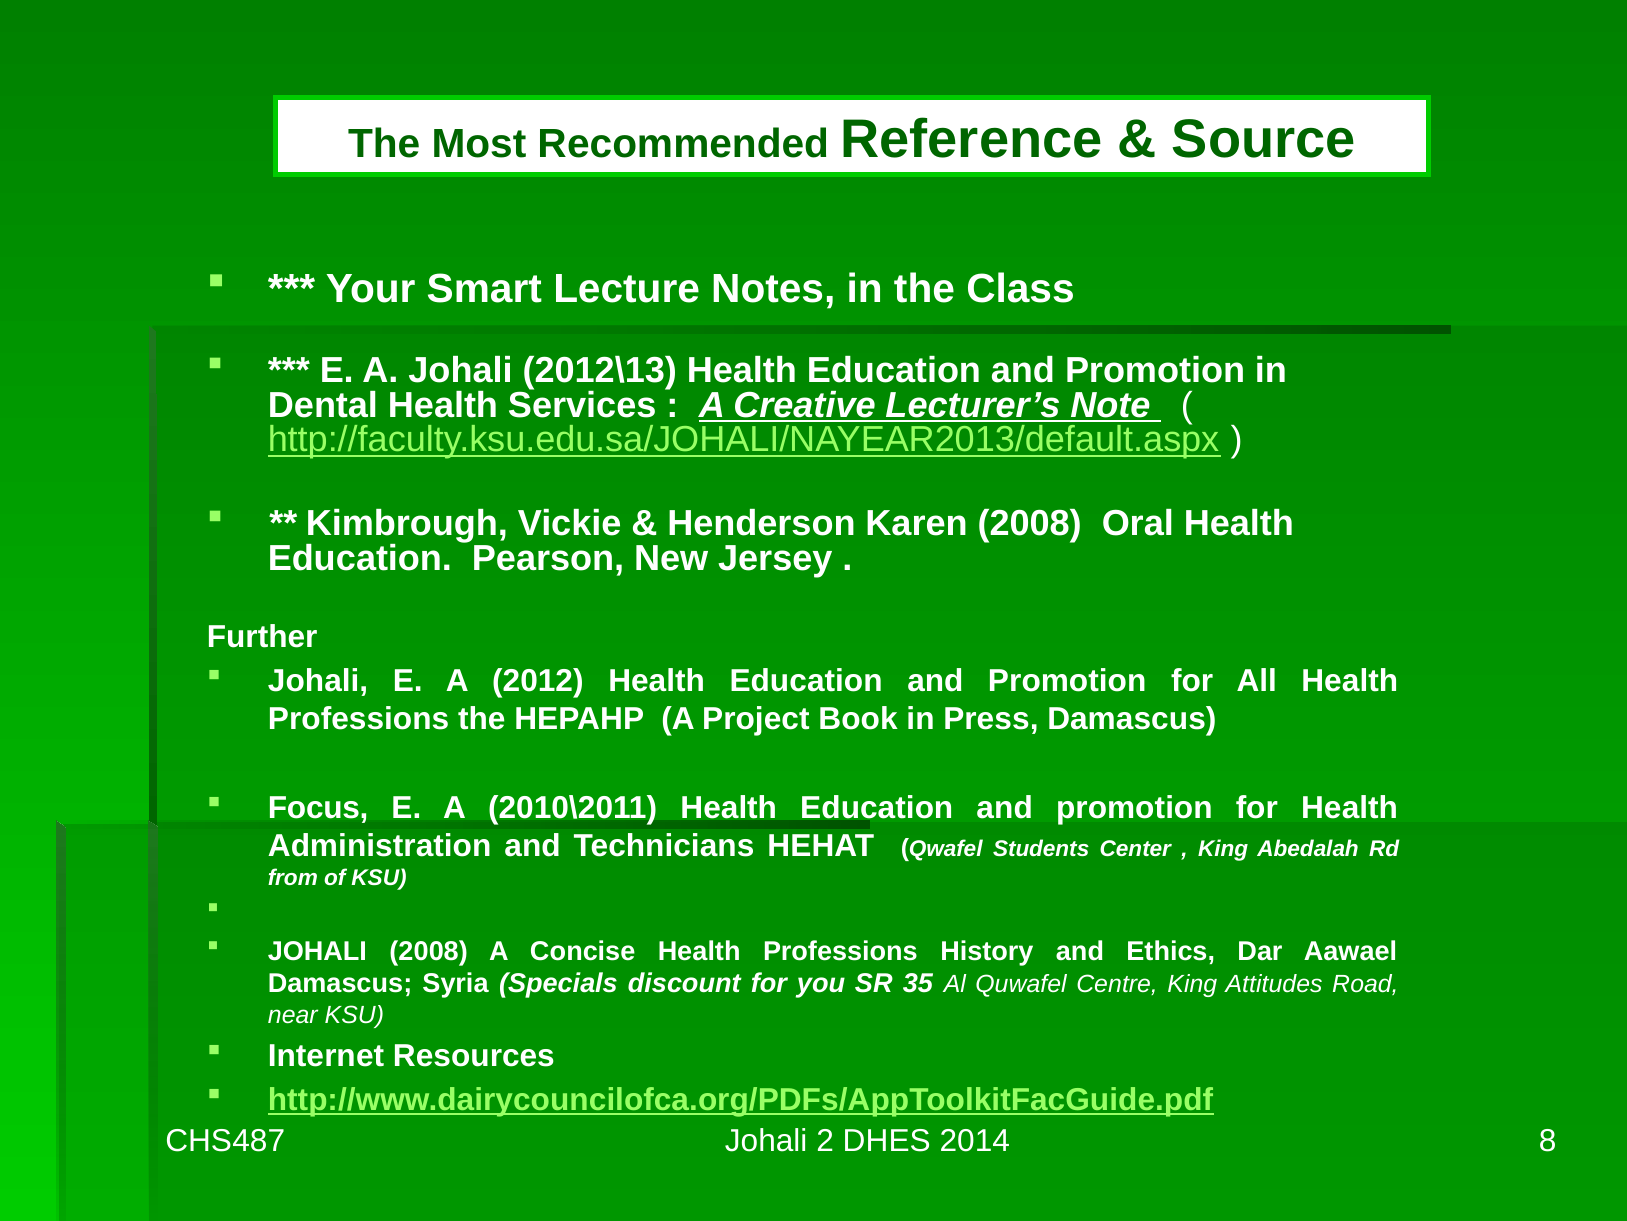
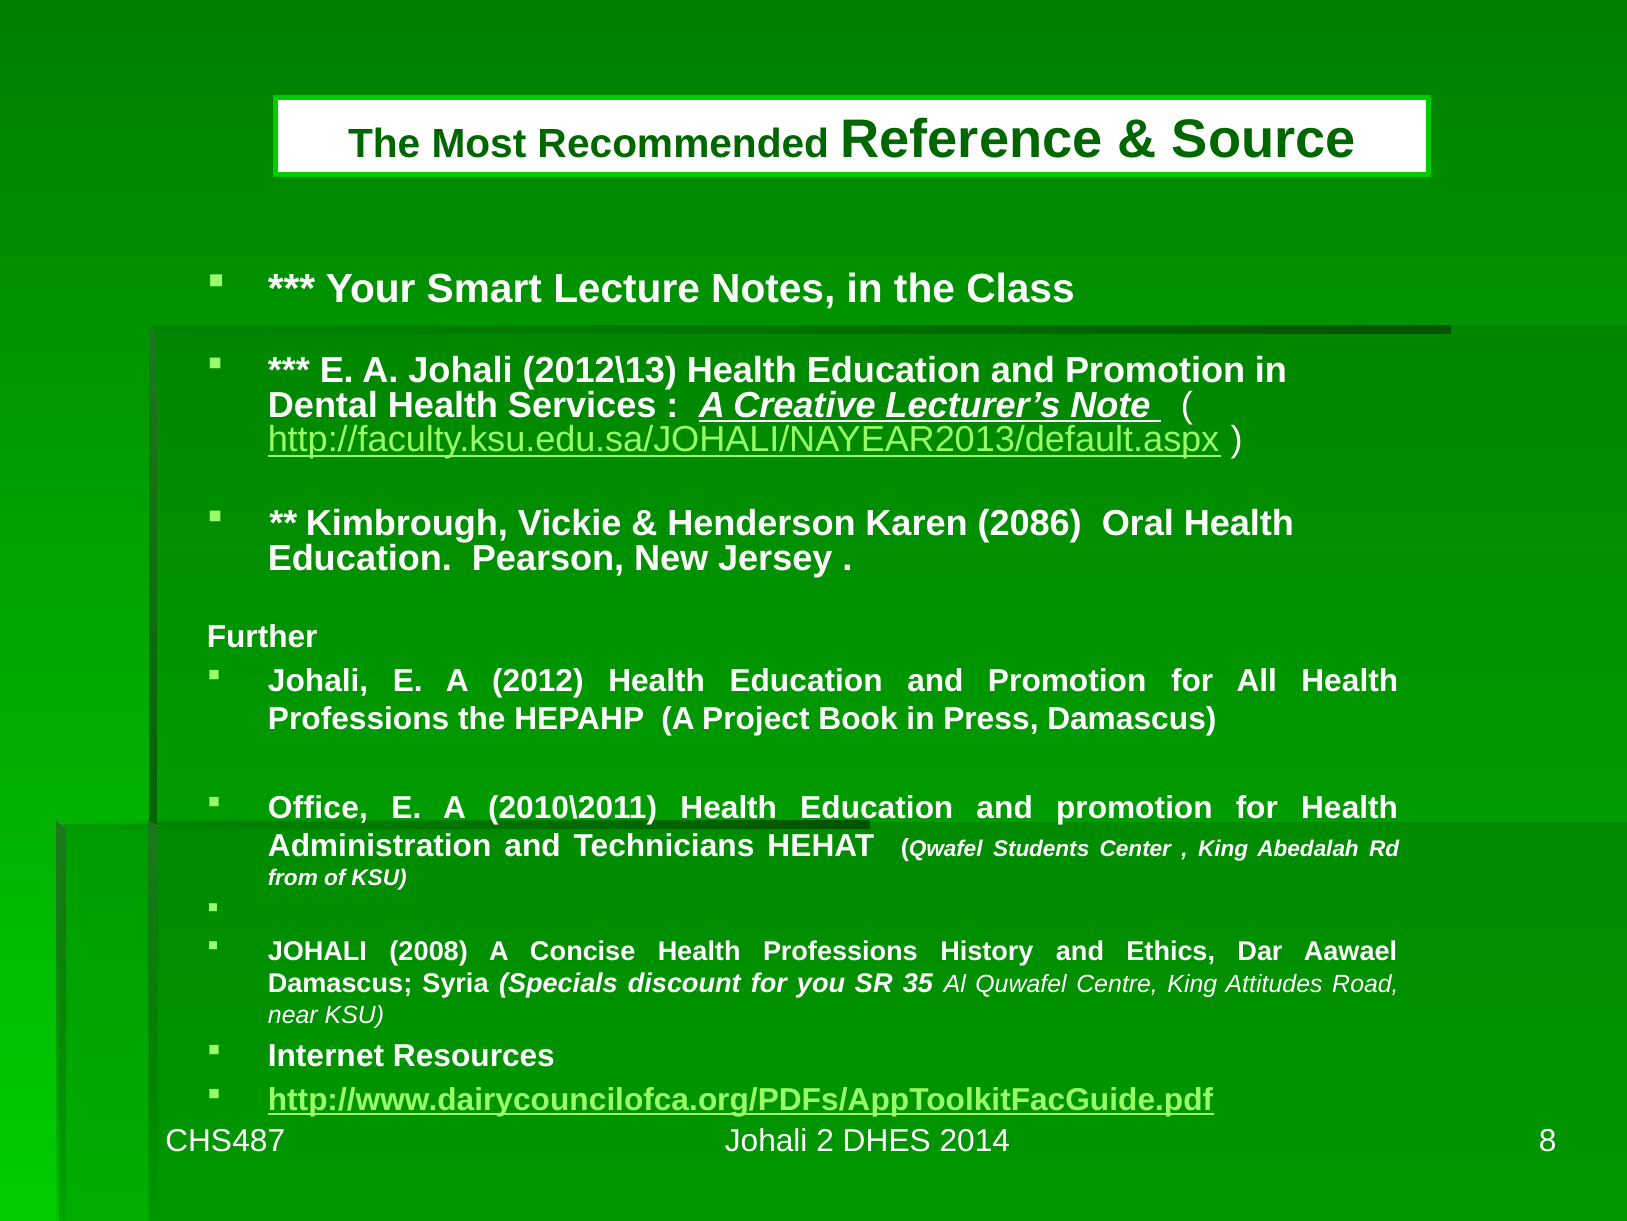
Karen 2008: 2008 -> 2086 (1030, 523)
Focus: Focus -> Office (318, 807)
